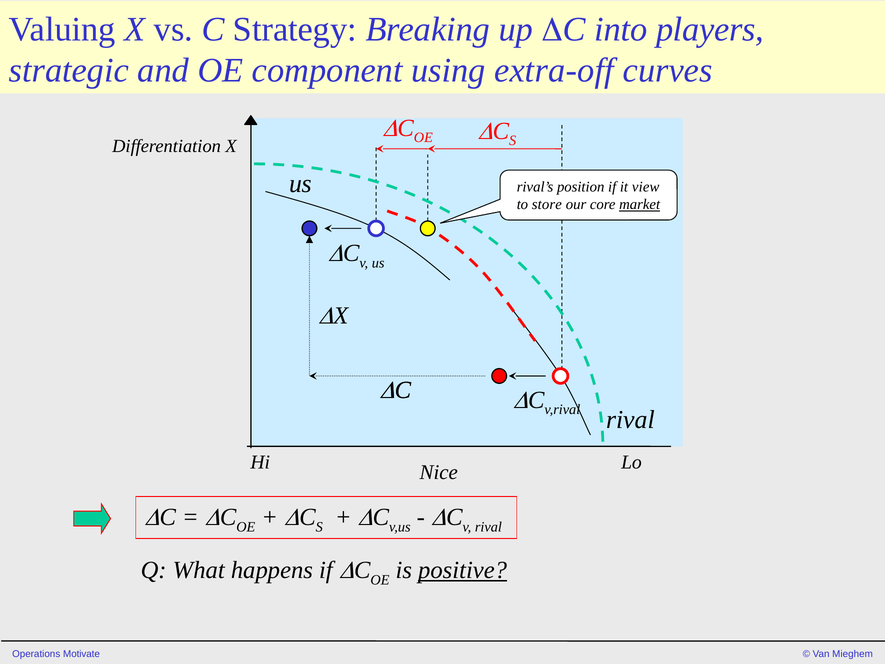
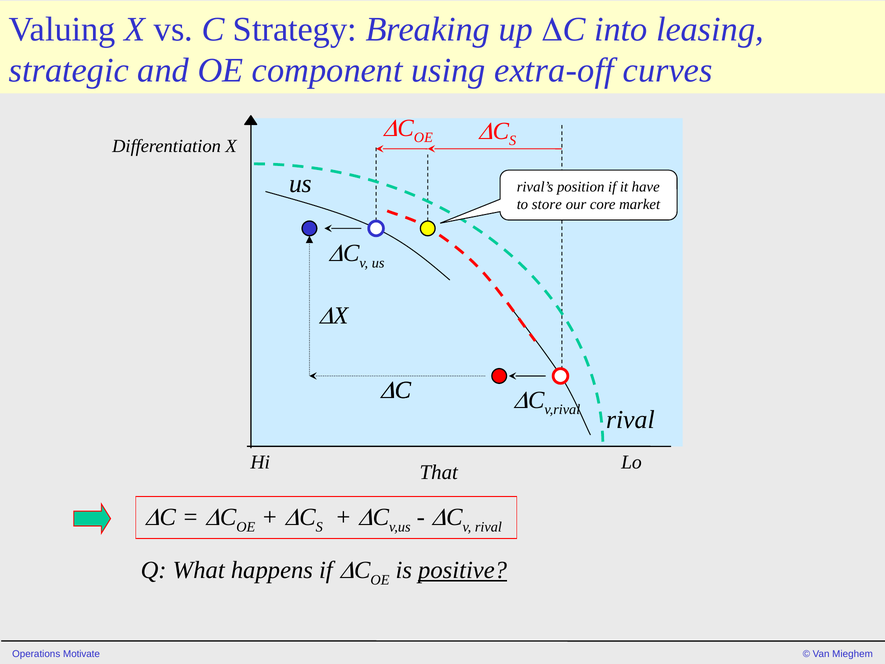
players: players -> leasing (710, 29)
view: view -> have (646, 187)
market underline: present -> none (640, 204)
Nice: Nice -> That (439, 472)
